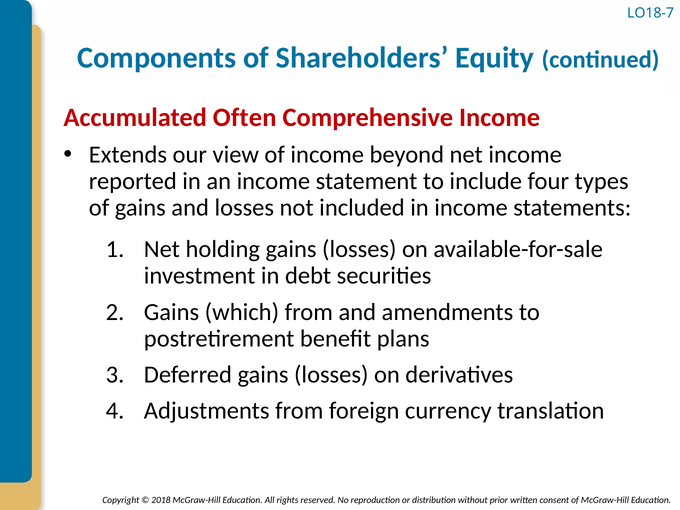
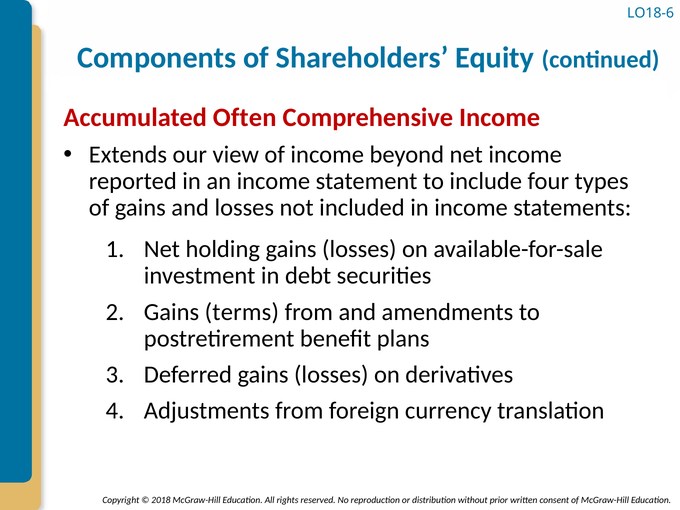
LO18-7: LO18-7 -> LO18-6 (651, 13)
which: which -> terms (242, 312)
